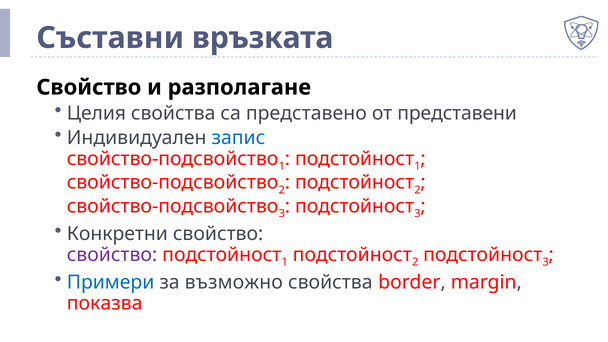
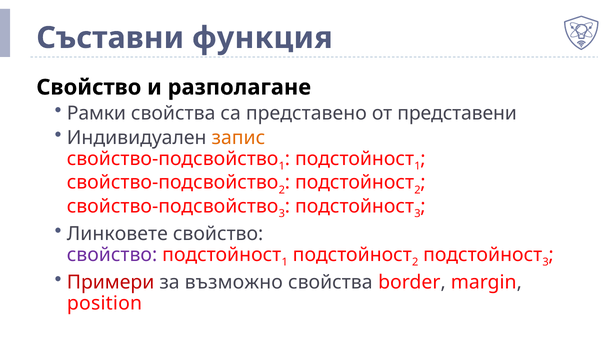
връзката: връзката -> функция (262, 38)
Целия: Целия -> Рамки (96, 113)
запис colour: blue -> orange (238, 138)
Конкретни: Конкретни -> Линковете (117, 234)
Примери colour: blue -> red (111, 282)
показва: показва -> position (105, 303)
